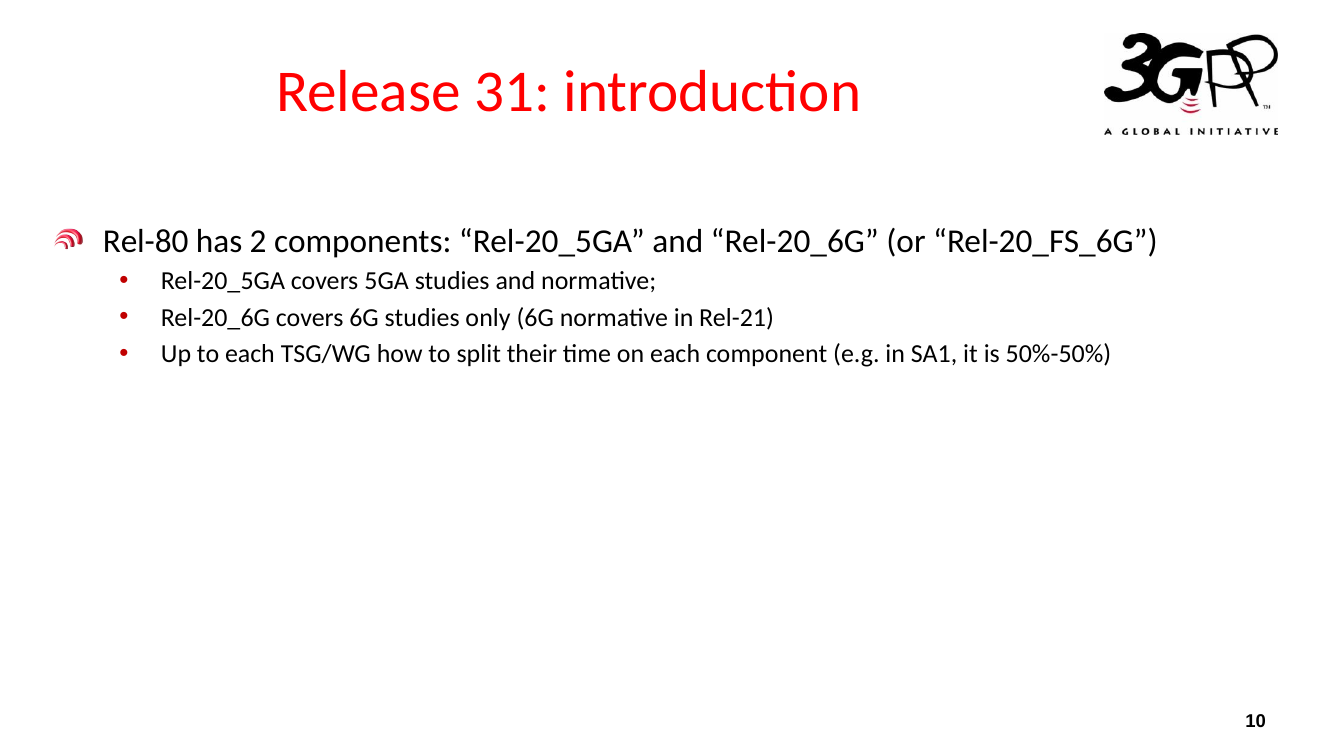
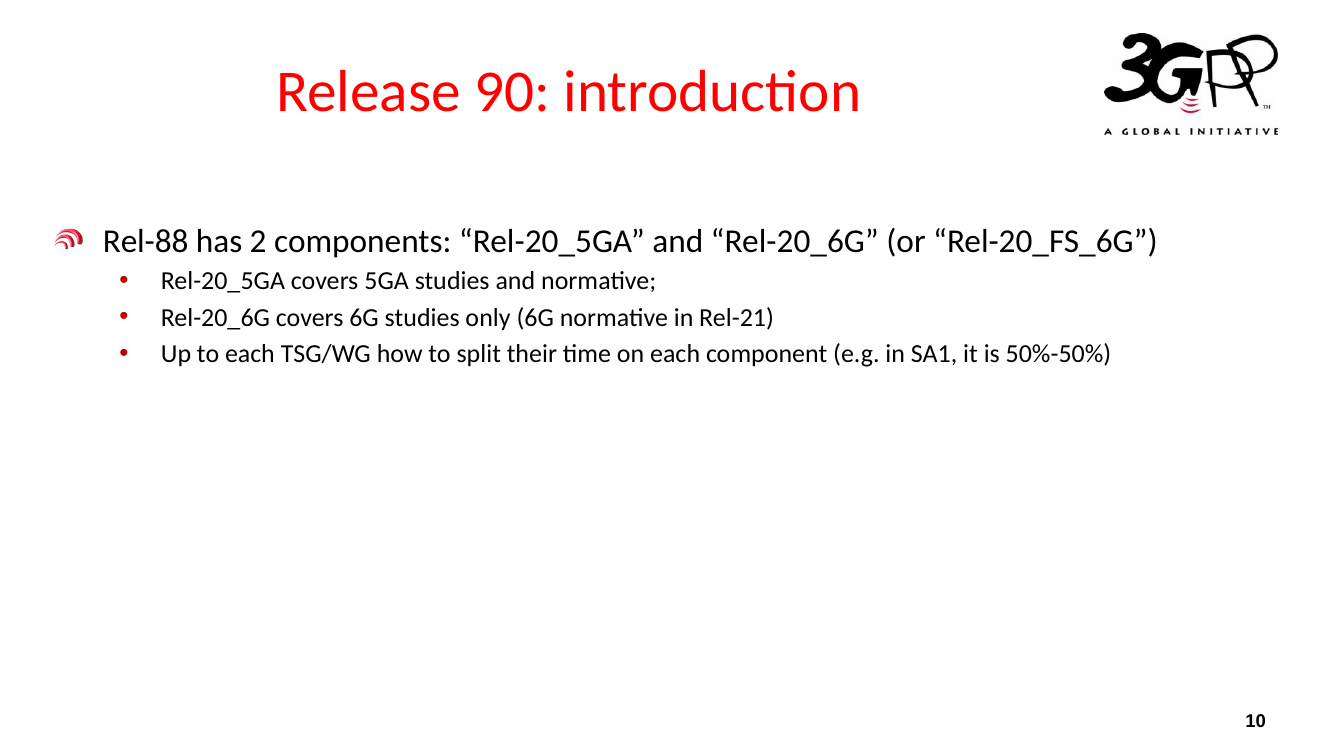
31: 31 -> 90 (512, 92)
Rel-80: Rel-80 -> Rel-88 (146, 241)
